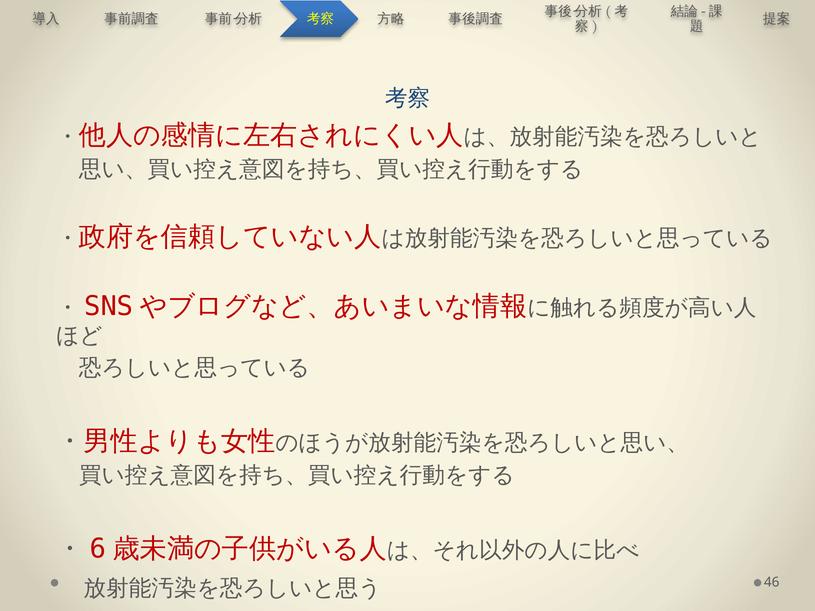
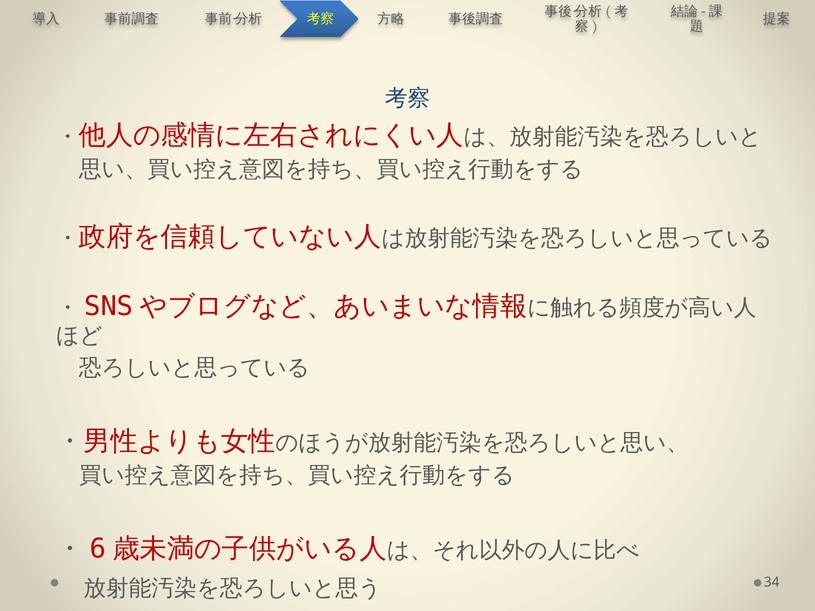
46: 46 -> 34 (772, 583)
